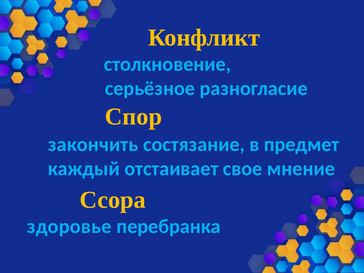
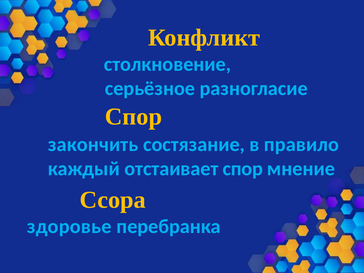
предмет: предмет -> правило (301, 144)
отстаивает свое: свое -> спор (243, 169)
